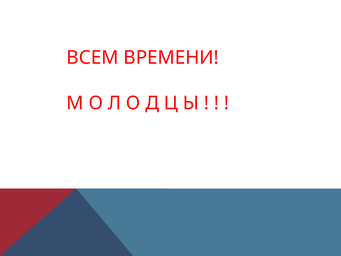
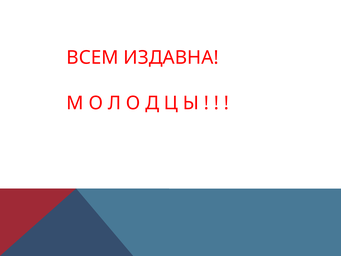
ВРЕМЕНИ: ВРЕМЕНИ -> ИЗДАВНА (171, 58)
